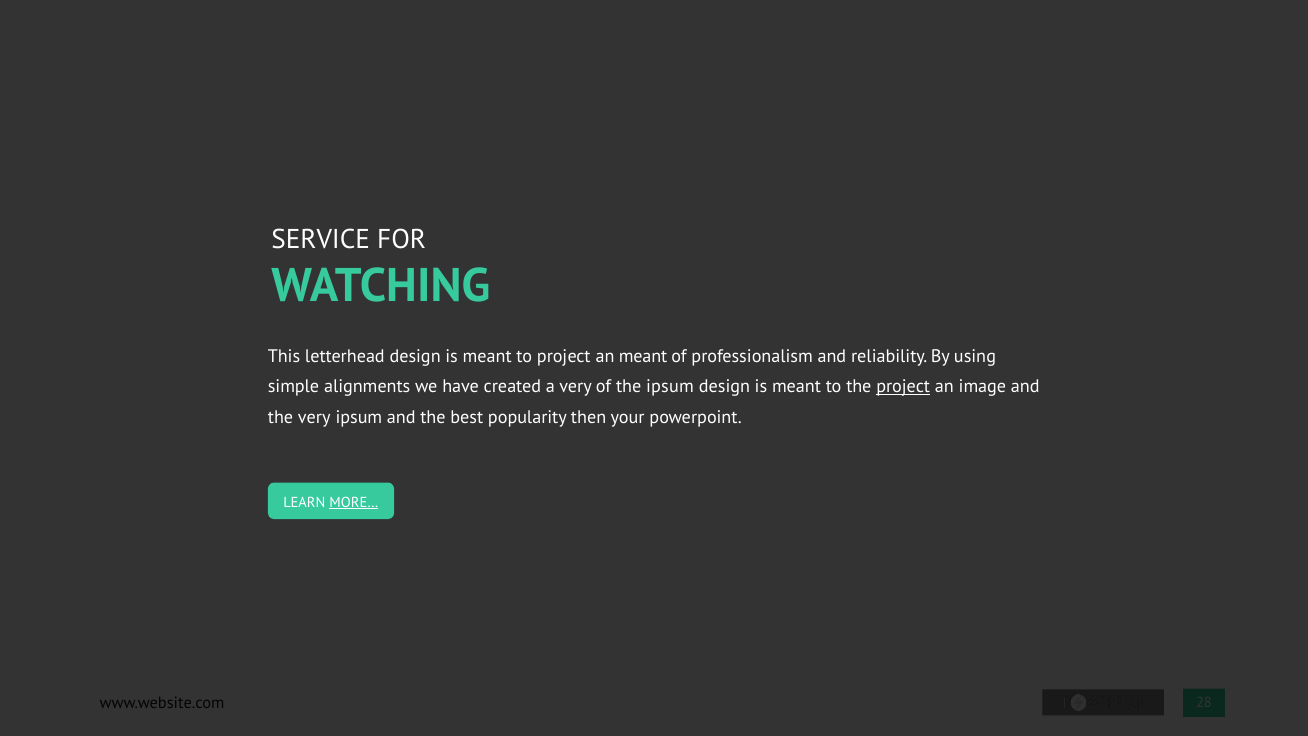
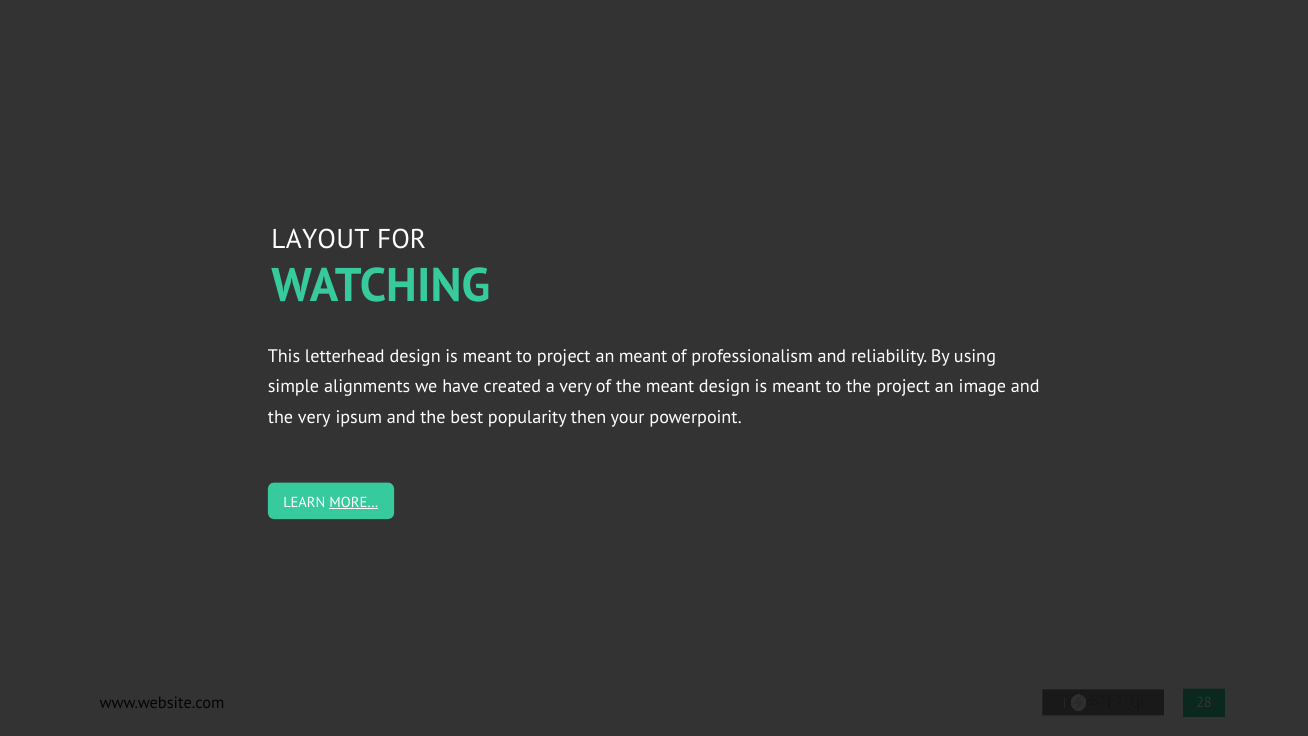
SERVICE: SERVICE -> LAYOUT (320, 240)
the ipsum: ipsum -> meant (670, 386)
project underline: present -> none (903, 386)
